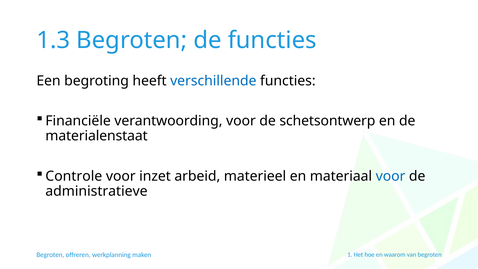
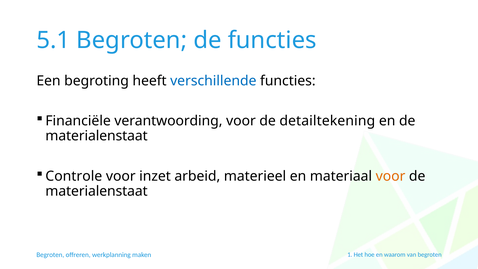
1.3: 1.3 -> 5.1 (53, 40)
schetsontwerp: schetsontwerp -> detailtekening (327, 121)
voor colour: blue -> orange (391, 176)
administratieve: administratieve -> materialenstaat (97, 191)
